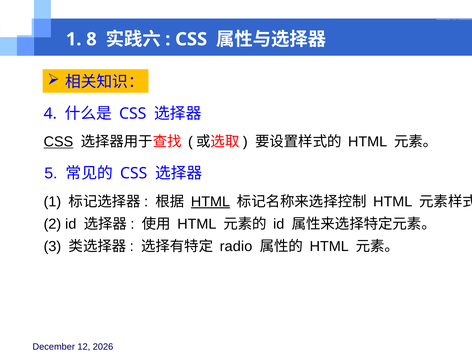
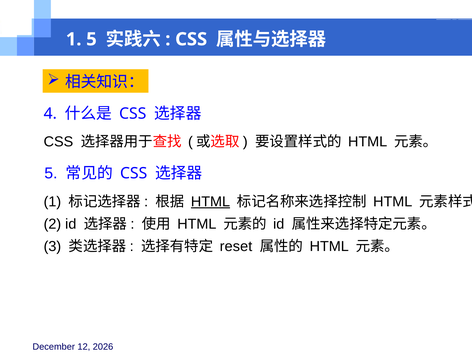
1 8: 8 -> 5 (91, 39)
CSS underline: present -> none (58, 142)
radio: radio -> reset (236, 247)
